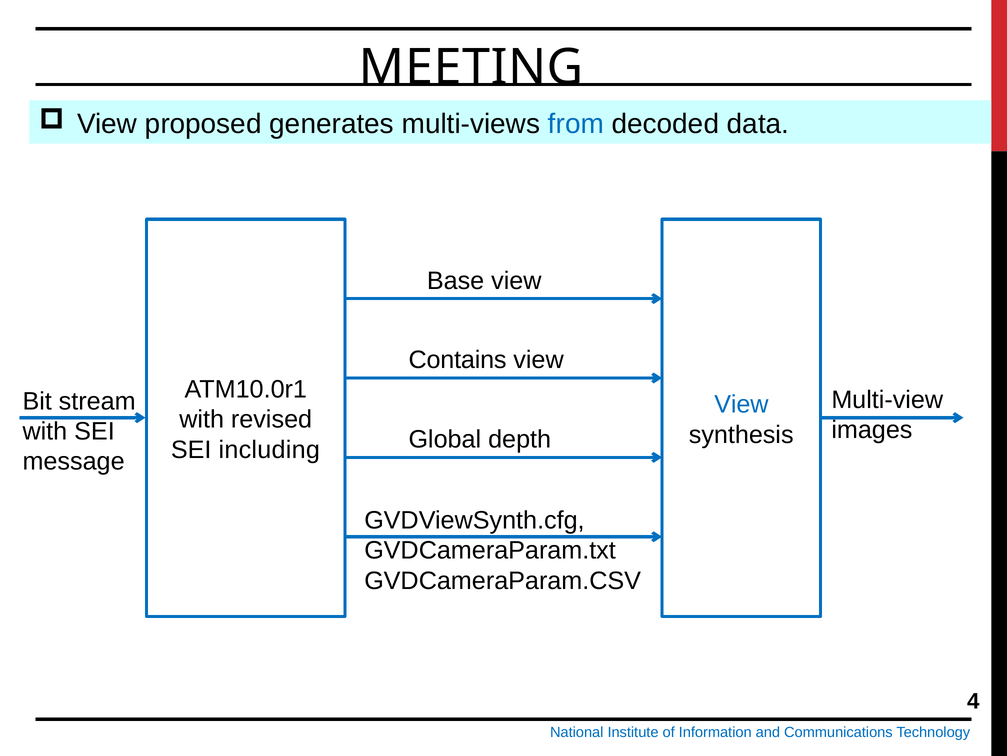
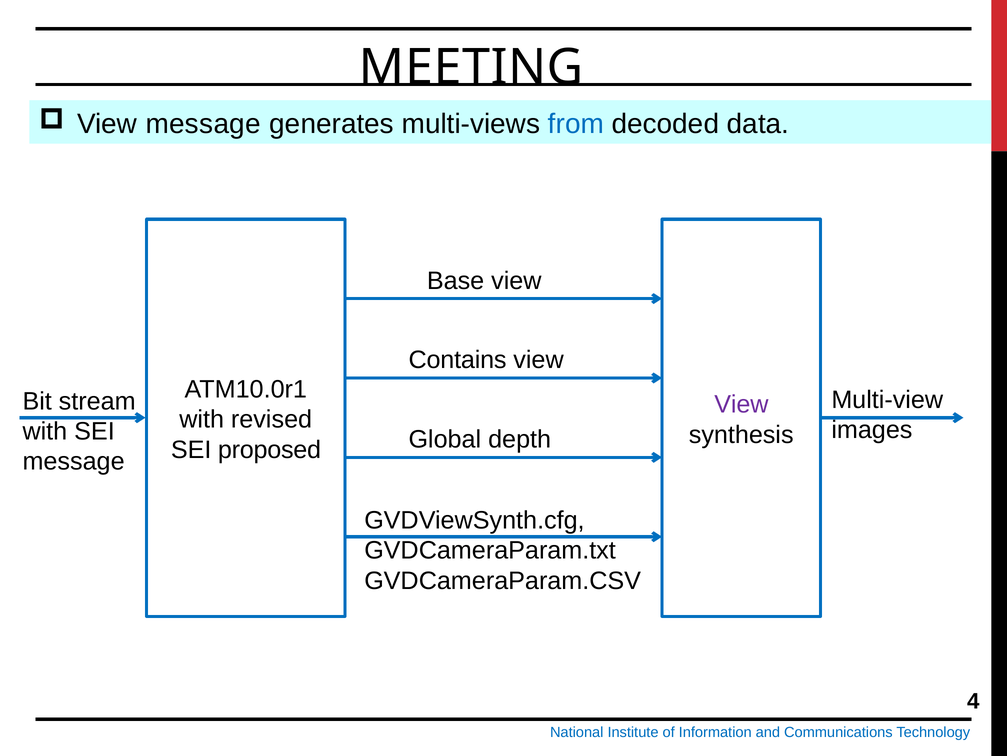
View proposed: proposed -> message (203, 124)
View colour: blue -> purple (741, 404)
including: including -> proposed (269, 449)
